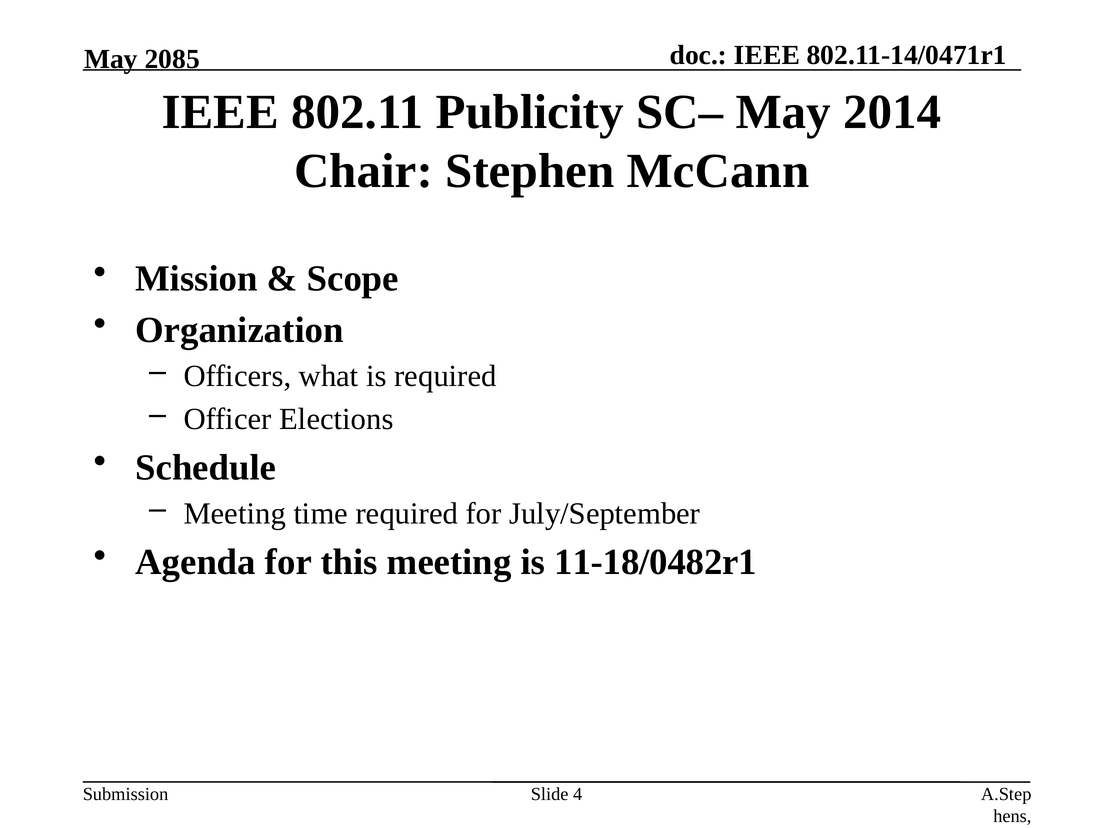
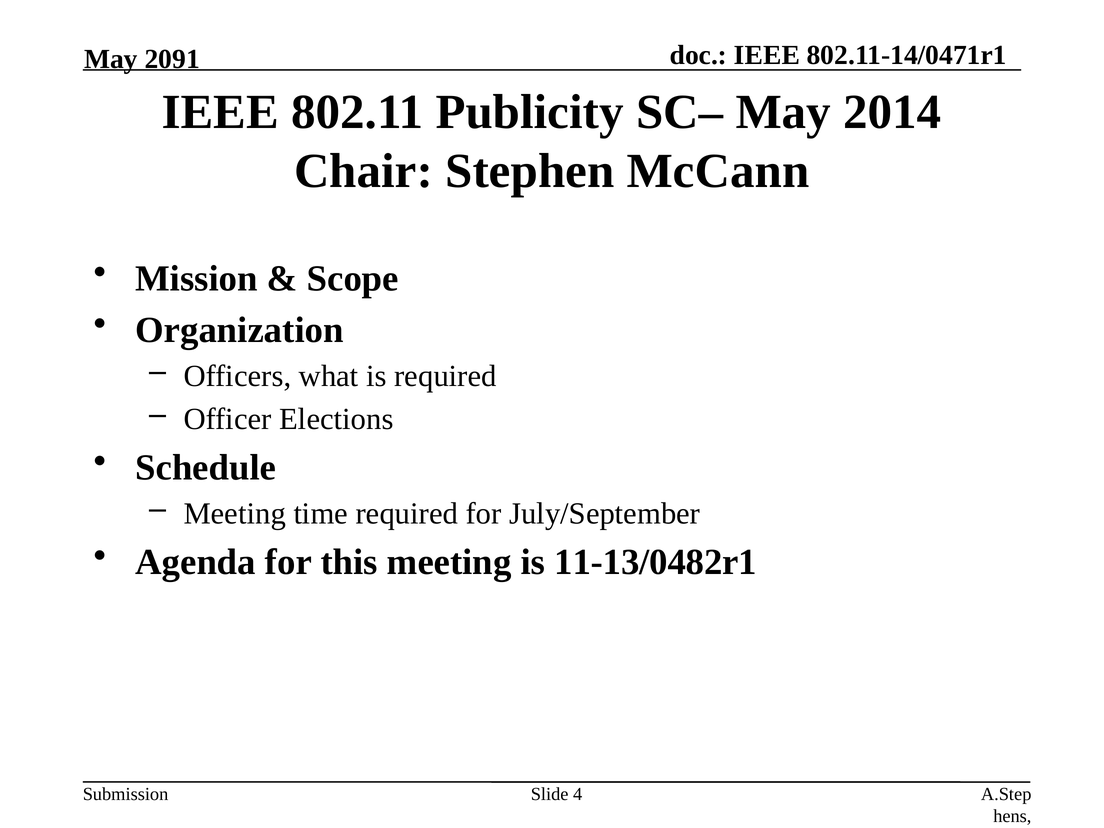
2085: 2085 -> 2091 (172, 59)
11-18/0482r1: 11-18/0482r1 -> 11-13/0482r1 (656, 562)
